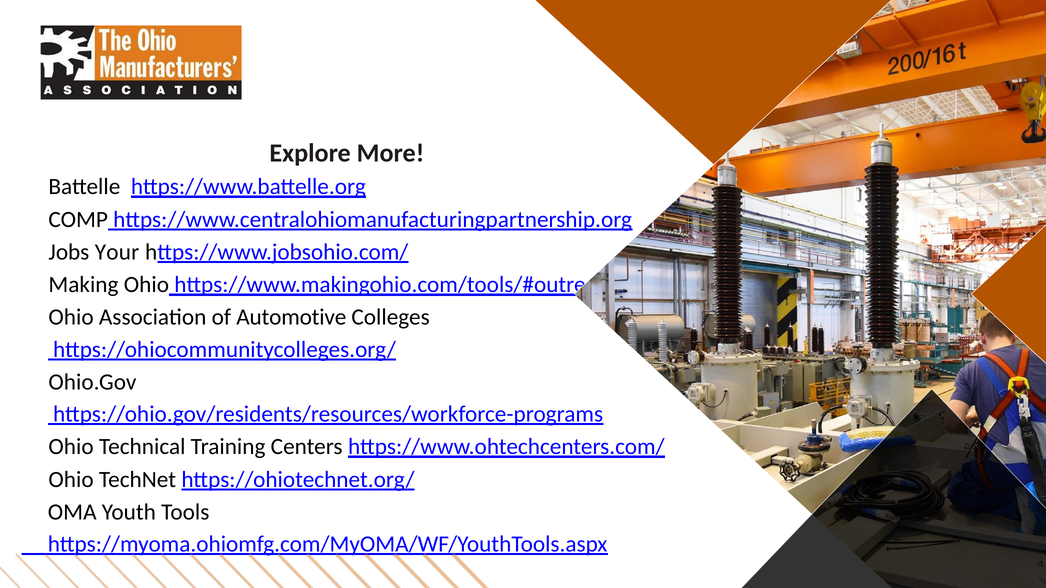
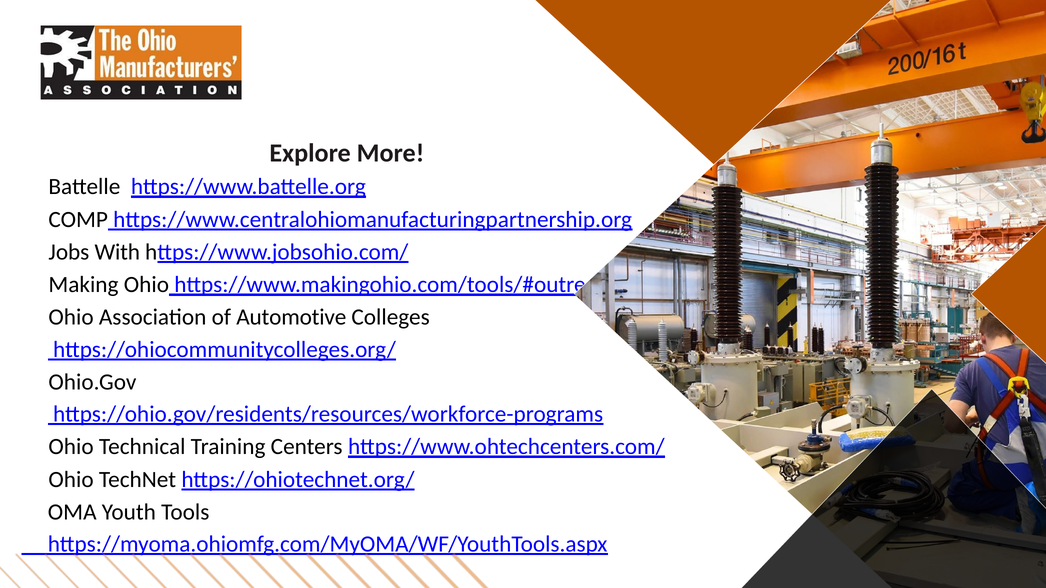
Your: Your -> With (117, 252)
